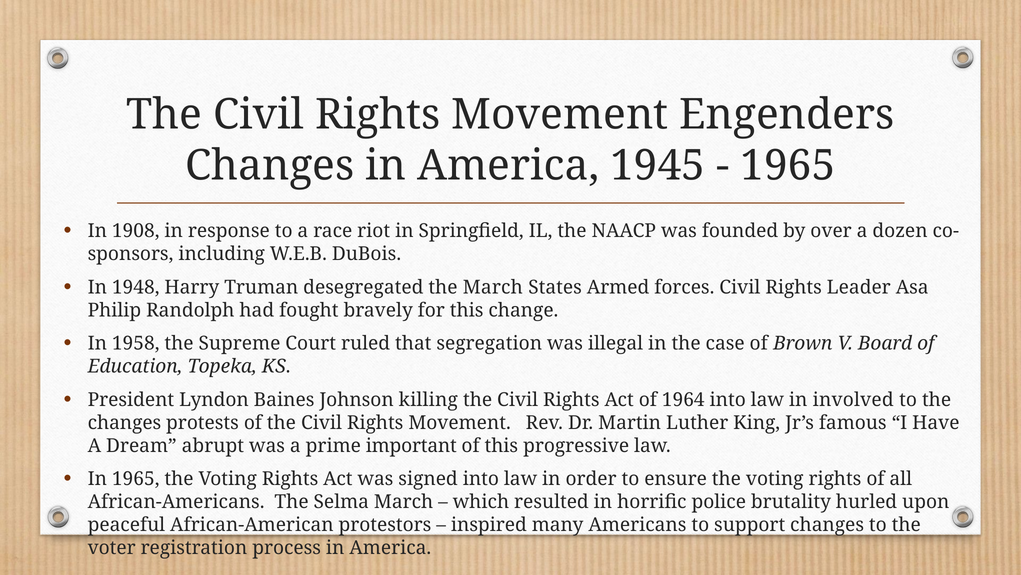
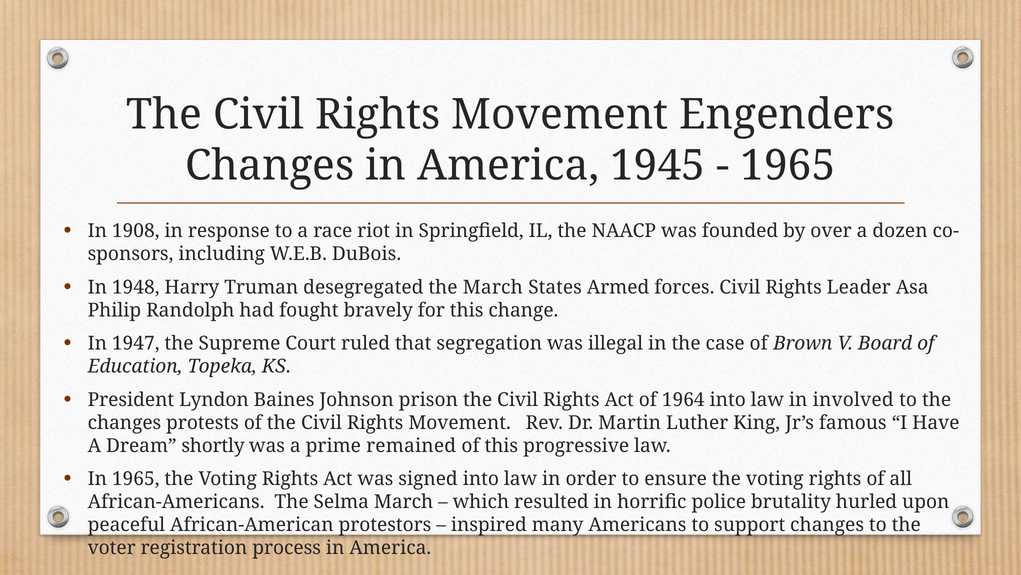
1958: 1958 -> 1947 (136, 343)
killing: killing -> prison (428, 399)
abrupt: abrupt -> shortly (213, 445)
important: important -> remained (411, 445)
